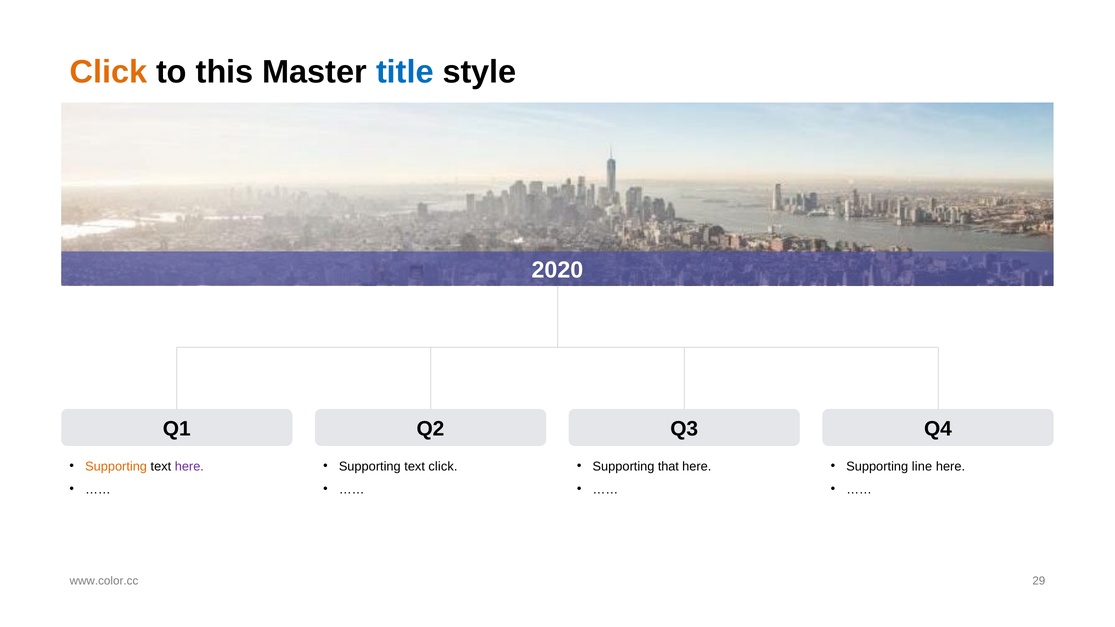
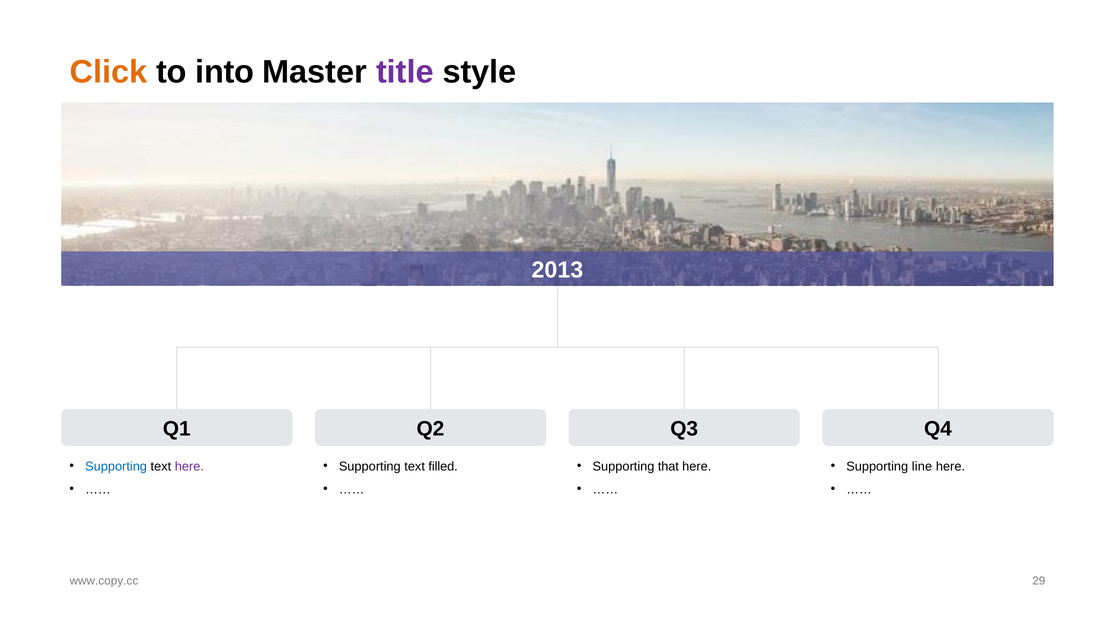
this: this -> into (225, 72)
title colour: blue -> purple (405, 72)
2020: 2020 -> 2013 (557, 270)
Supporting colour: orange -> blue (116, 467)
text click: click -> filled (443, 467)
www.color.cc: www.color.cc -> www.copy.cc (104, 581)
